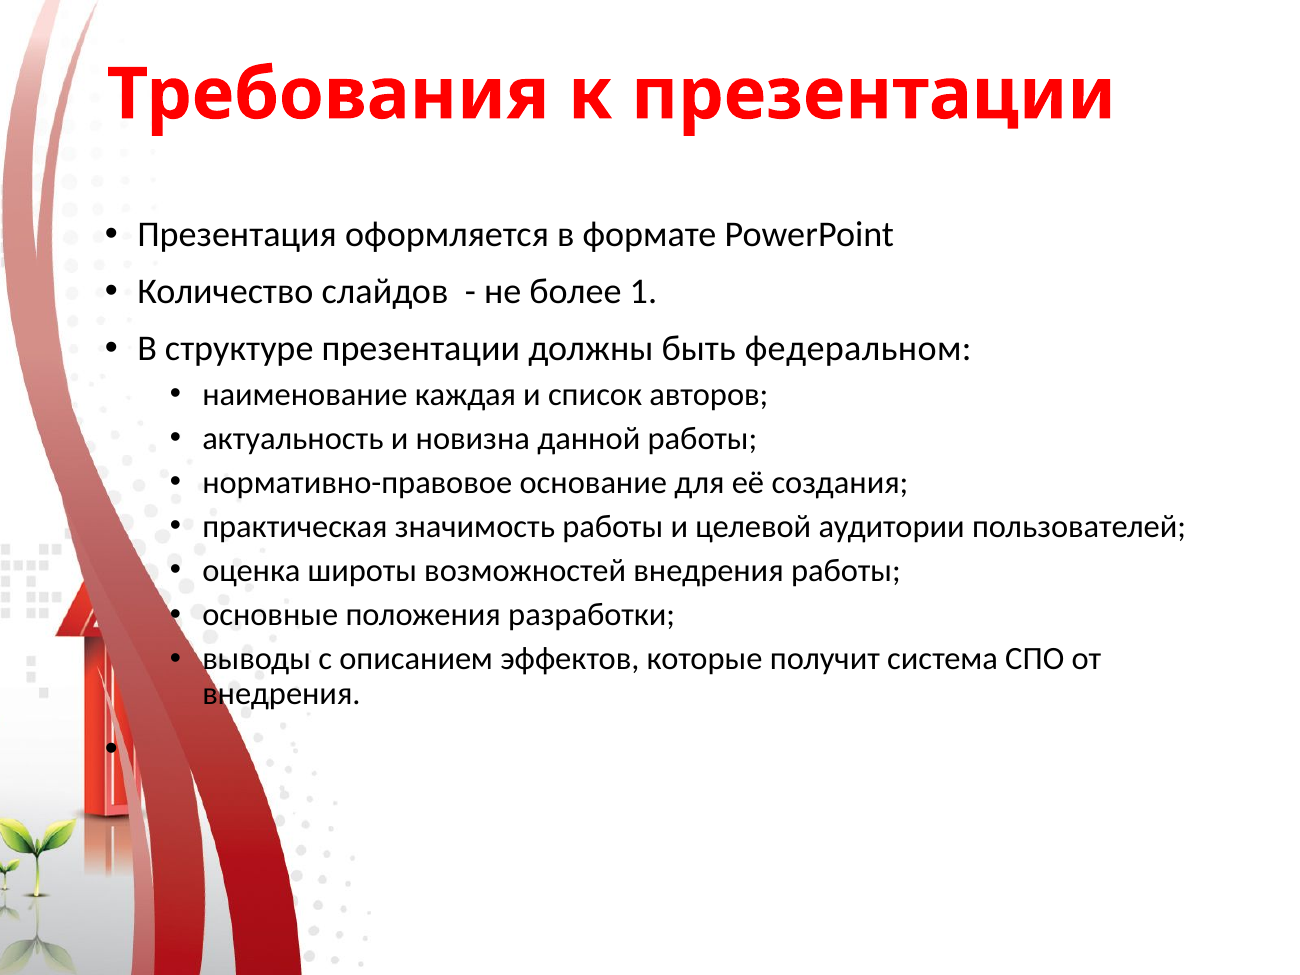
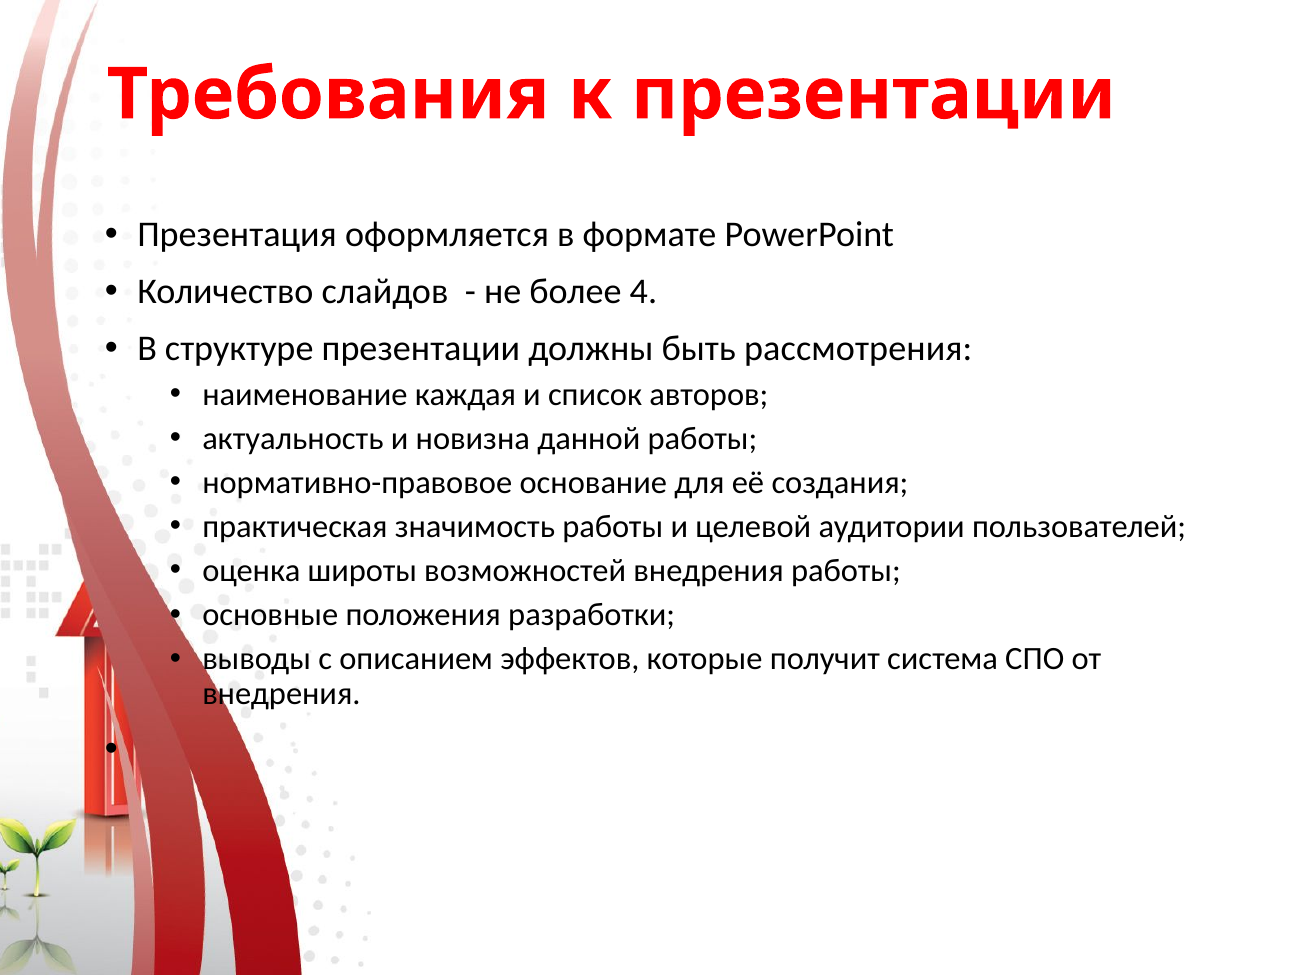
1: 1 -> 4 (643, 291)
федеральном: федеральном -> рассмотрения (858, 348)
